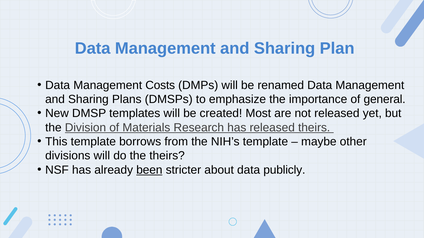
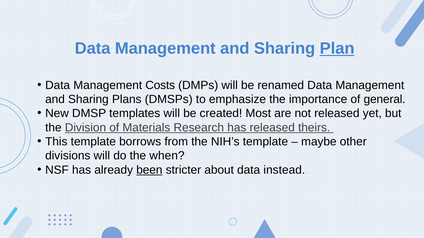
Plan underline: none -> present (337, 49)
the theirs: theirs -> when (167, 156)
publicly: publicly -> instead (284, 170)
